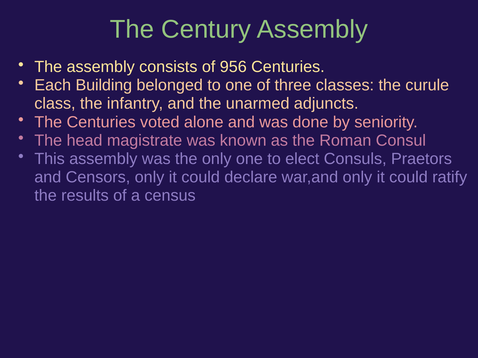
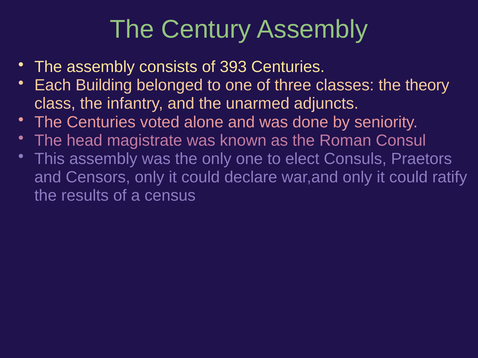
956: 956 -> 393 (233, 67)
curule: curule -> theory (427, 85)
